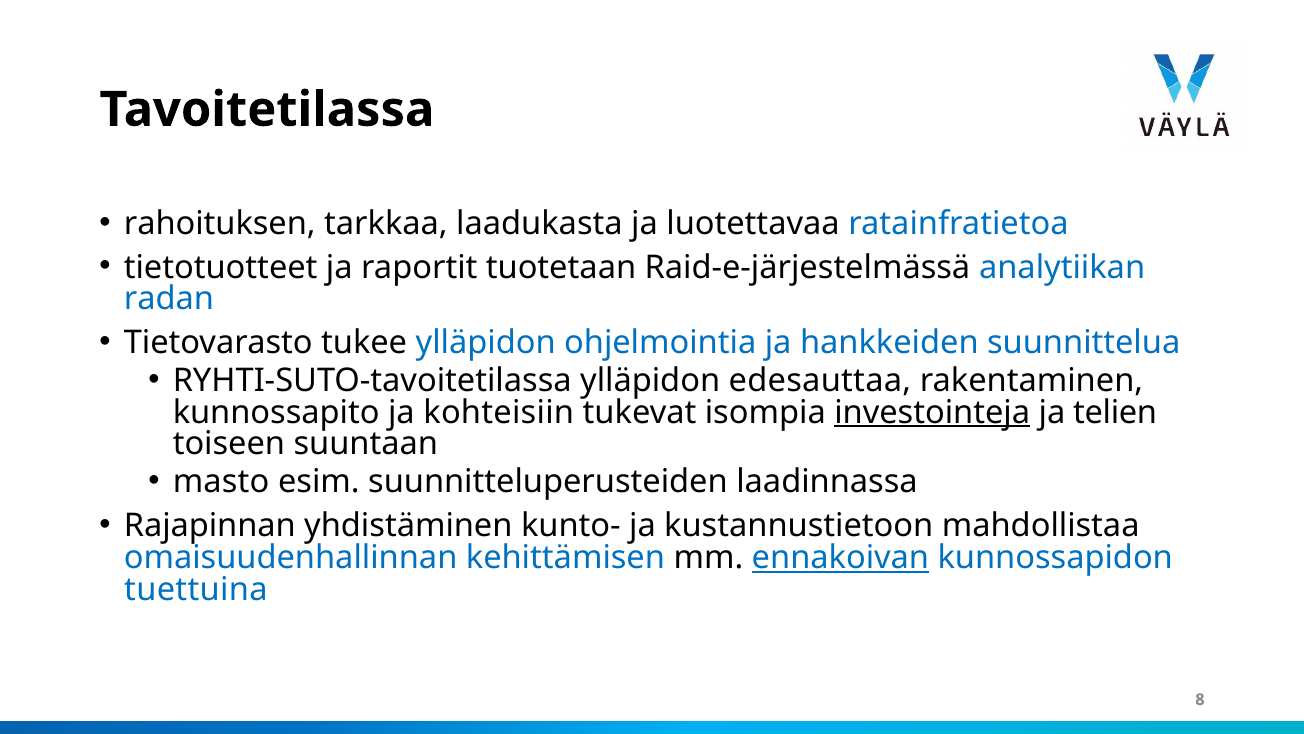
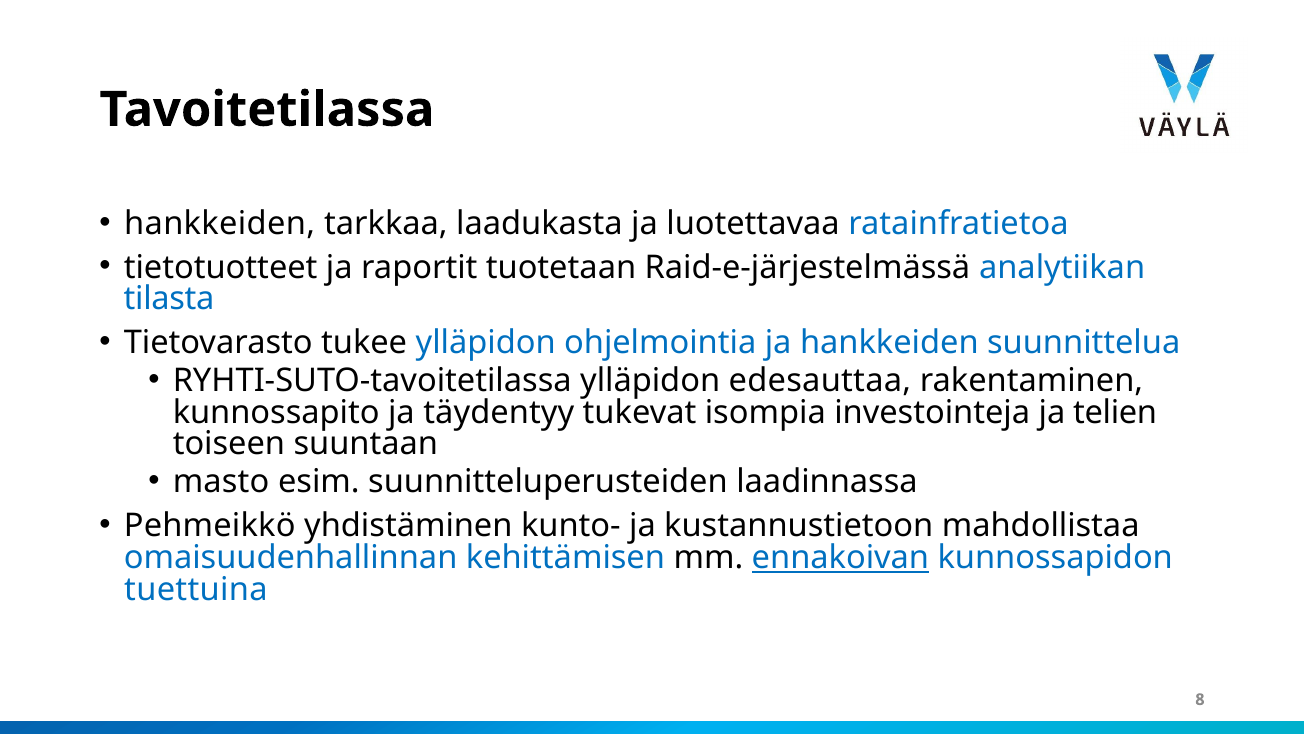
rahoituksen: rahoituksen -> hankkeiden (220, 223)
radan: radan -> tilasta (169, 299)
kohteisiin: kohteisiin -> täydentyy (499, 412)
investointeja underline: present -> none (932, 412)
Rajapinnan: Rajapinnan -> Pehmeikkö (210, 526)
